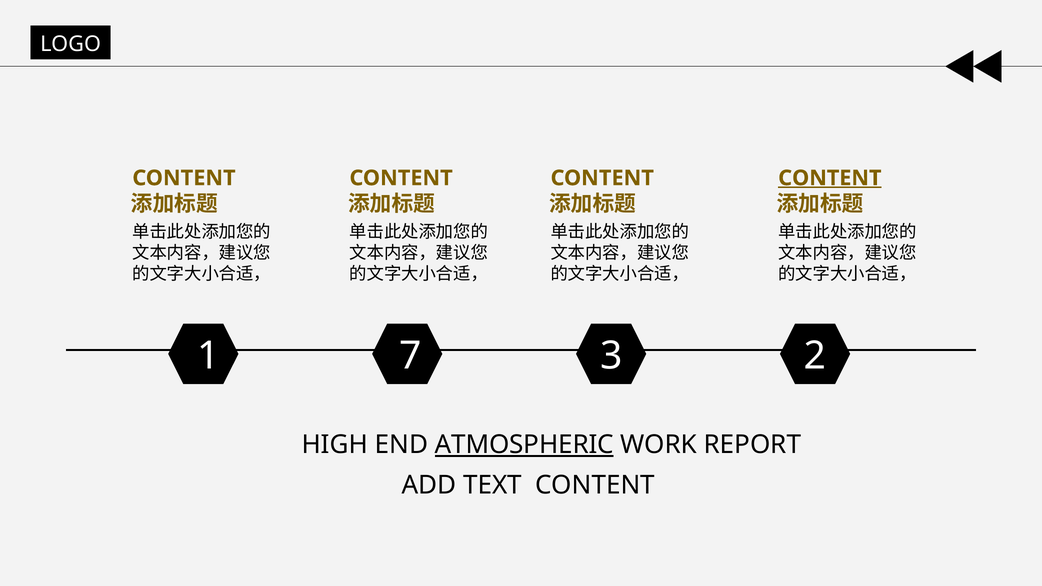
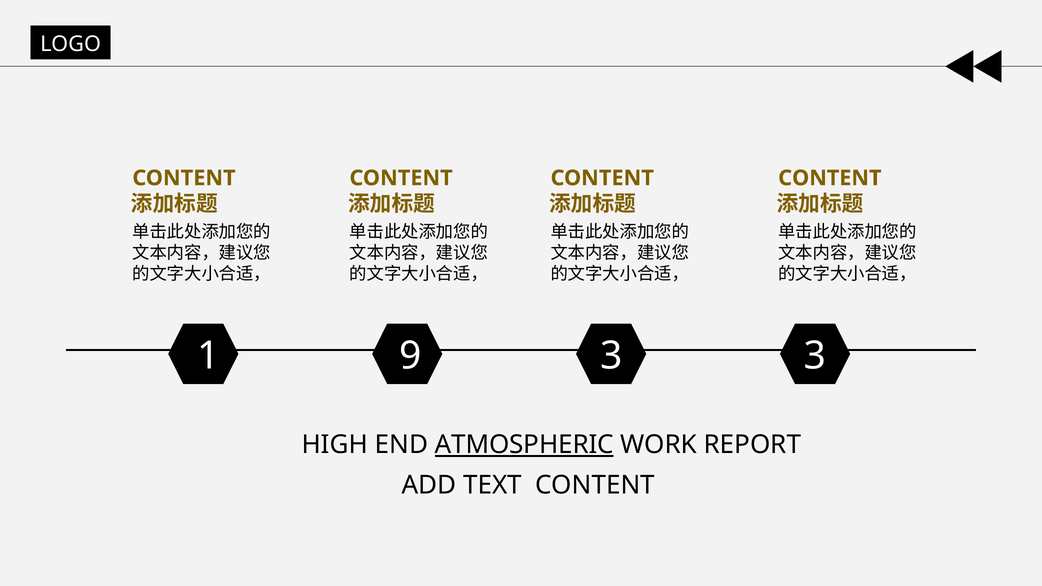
CONTENT underline: present -> none (830, 178)
7: 7 -> 9 (410, 356)
3 2: 2 -> 3 (815, 356)
